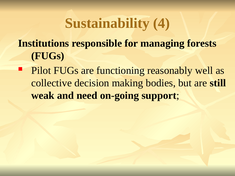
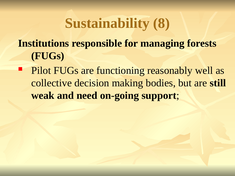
4: 4 -> 8 (161, 23)
